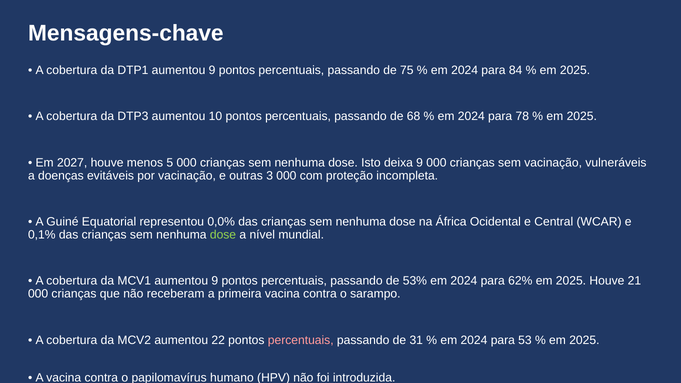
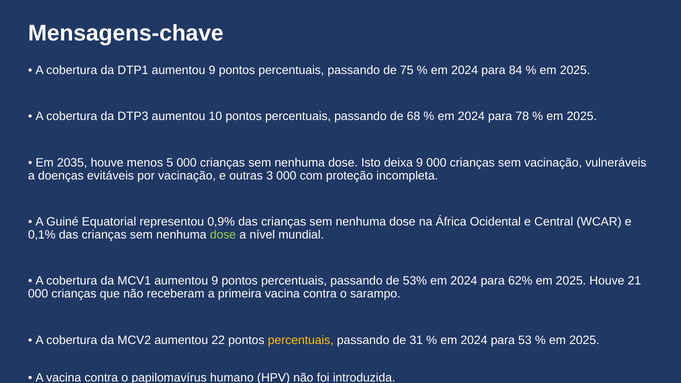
2027: 2027 -> 2035 (72, 163)
0,0%: 0,0% -> 0,9% (221, 222)
percentuais colour: pink -> yellow (301, 340)
